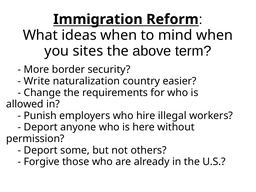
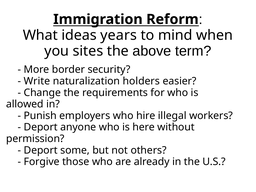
ideas when: when -> years (119, 35)
country: country -> holders (141, 81)
